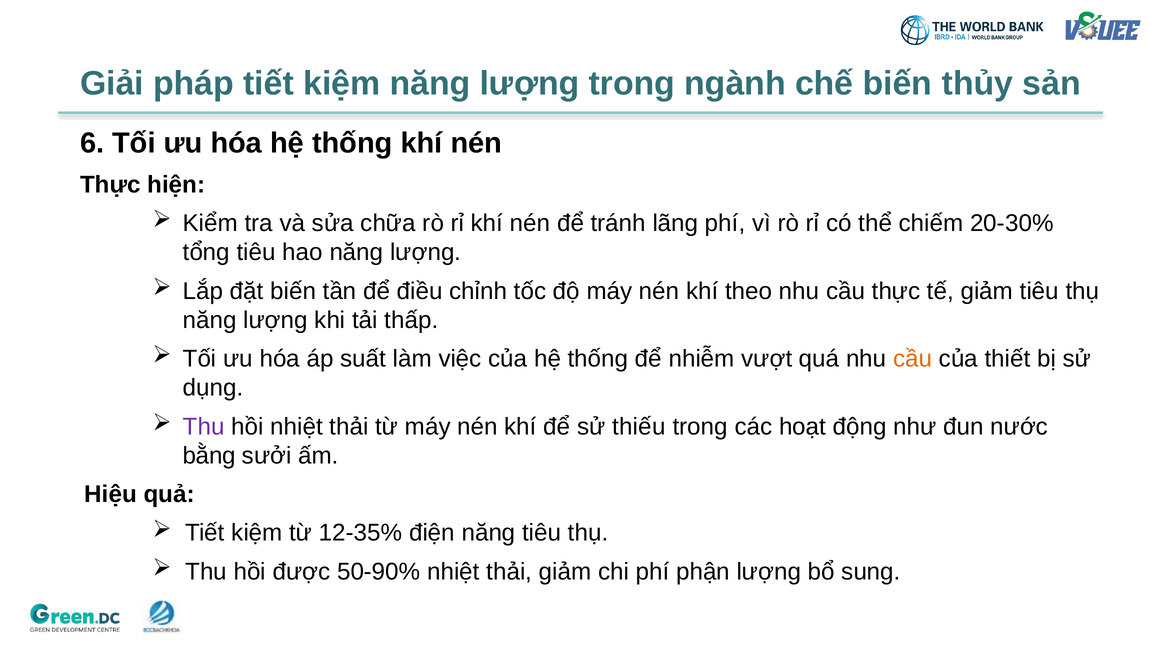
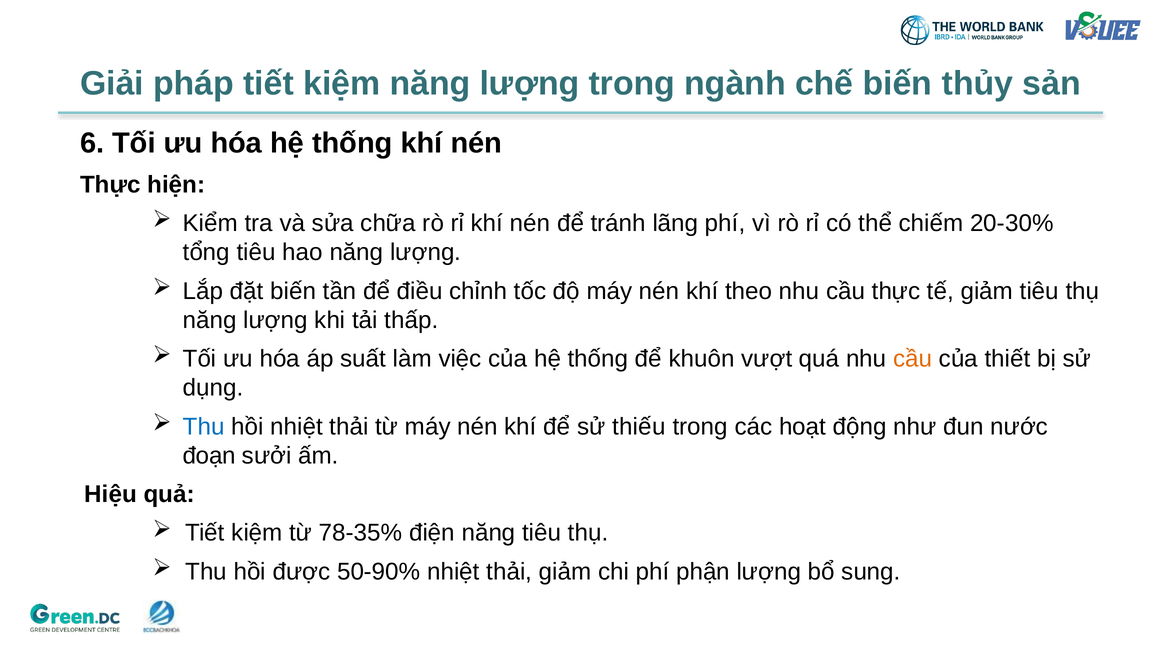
nhiễm: nhiễm -> khuôn (702, 359)
Thu colour: purple -> blue (204, 427)
bằng: bằng -> đoạn (209, 456)
12-35%: 12-35% -> 78-35% (361, 533)
